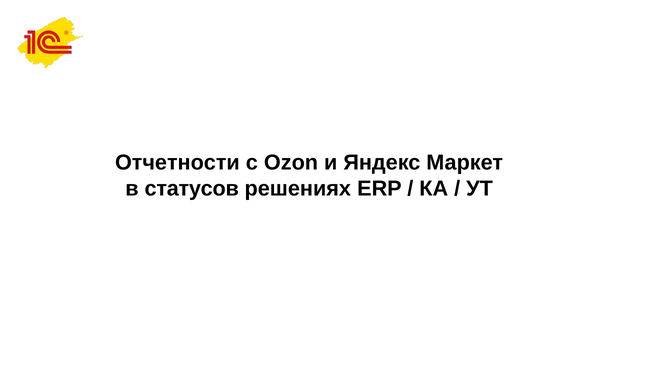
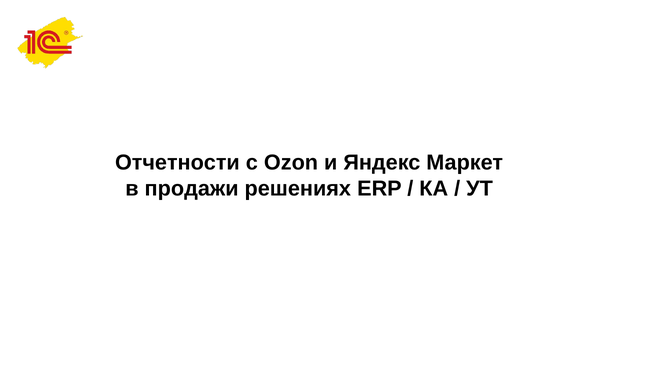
статусов: статусов -> продажи (192, 188)
